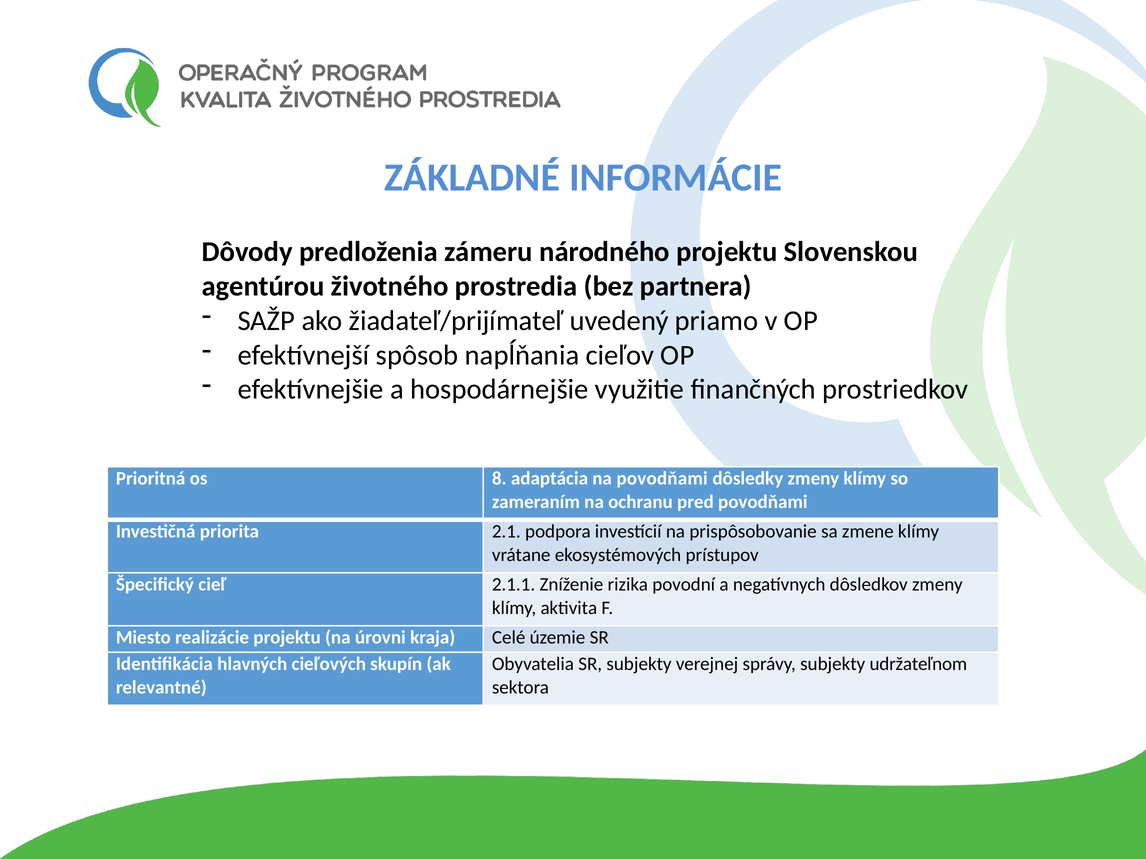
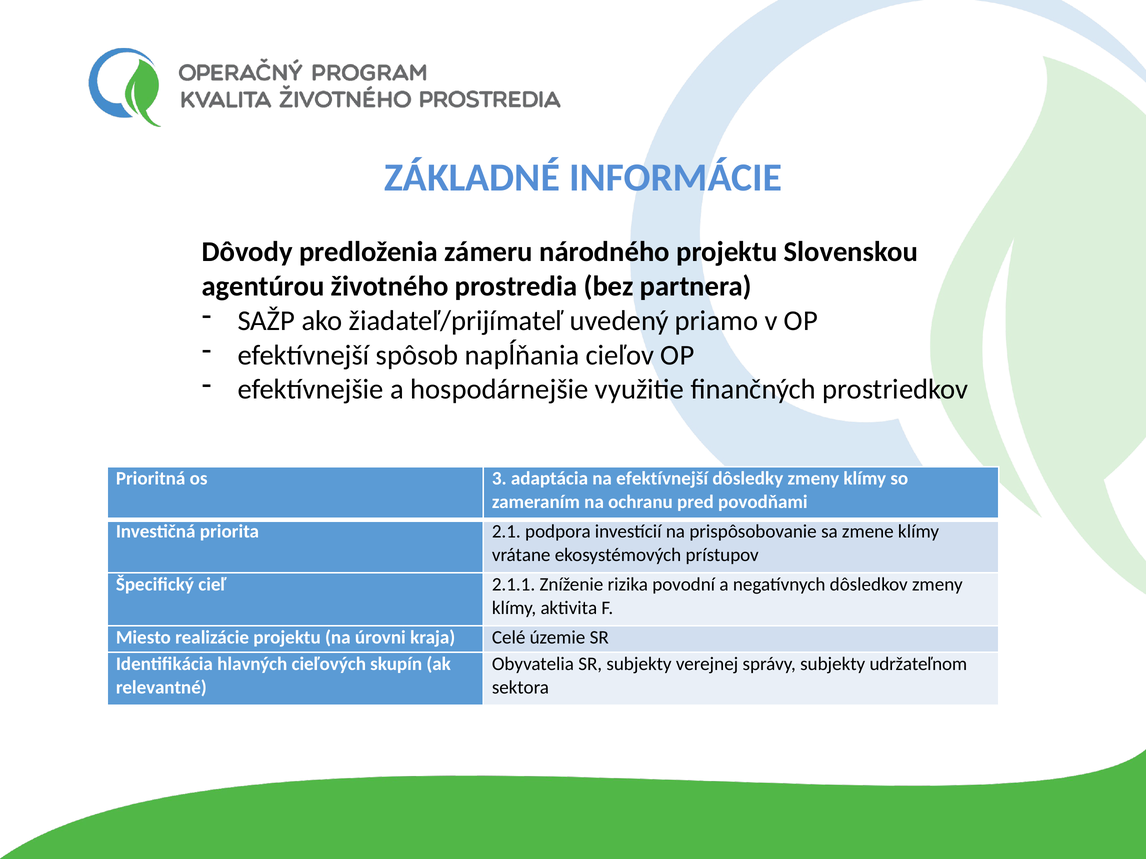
8: 8 -> 3 (499, 479)
na povodňami: povodňami -> efektívnejší (662, 479)
